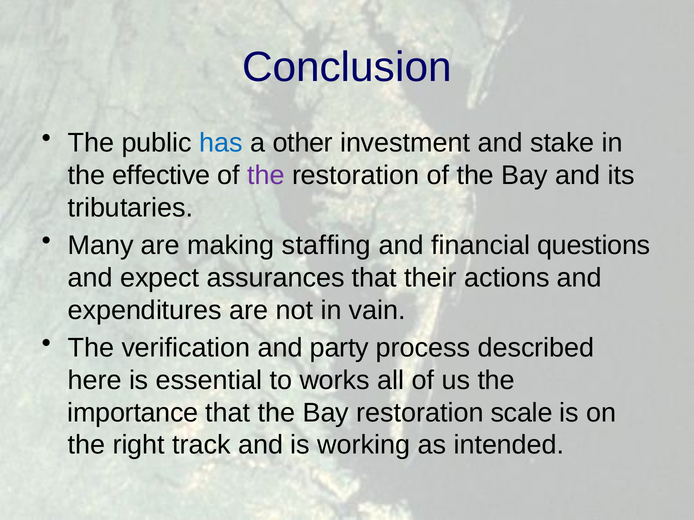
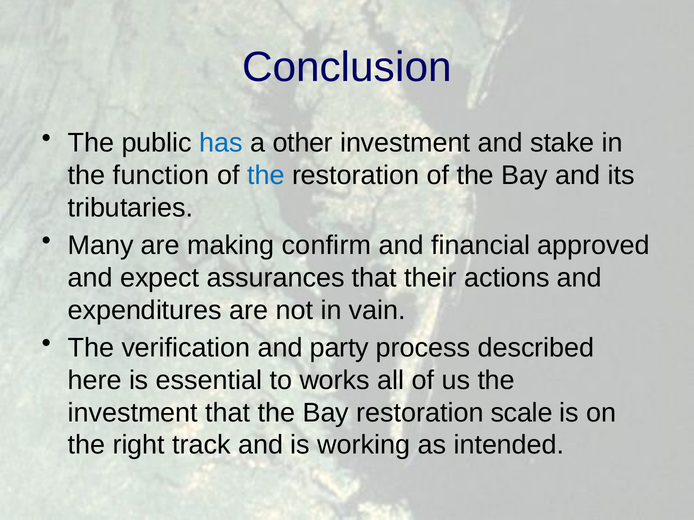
effective: effective -> function (161, 175)
the colour: purple -> blue (266, 175)
staffing: staffing -> confirm (326, 246)
questions: questions -> approved (594, 246)
importance: importance -> investment (133, 413)
